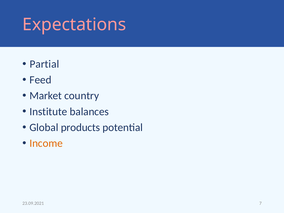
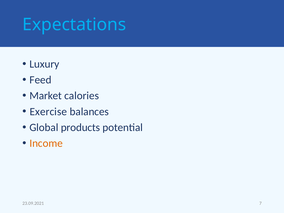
Expectations colour: pink -> light blue (74, 25)
Partial: Partial -> Luxury (44, 64)
country: country -> calories (82, 96)
Institute: Institute -> Exercise (48, 112)
